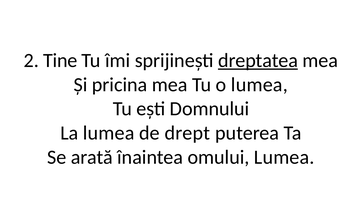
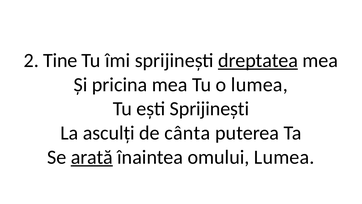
ești Domnului: Domnului -> Sprijinești (209, 109)
La lumea: lumea -> asculți (109, 133)
drept: drept -> cânta (187, 133)
arată underline: none -> present (92, 157)
